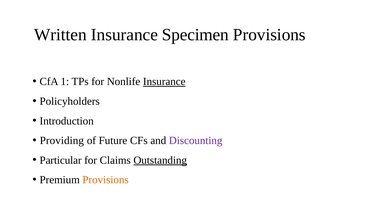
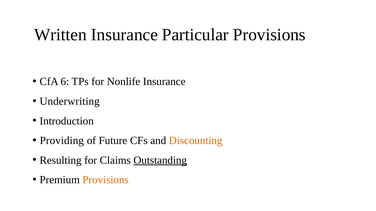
Specimen: Specimen -> Particular (195, 35)
1: 1 -> 6 (65, 82)
Insurance underline: present -> none (164, 82)
Policyholders: Policyholders -> Underwriting (70, 101)
Discounting colour: purple -> orange (196, 141)
Particular: Particular -> Resulting (61, 161)
